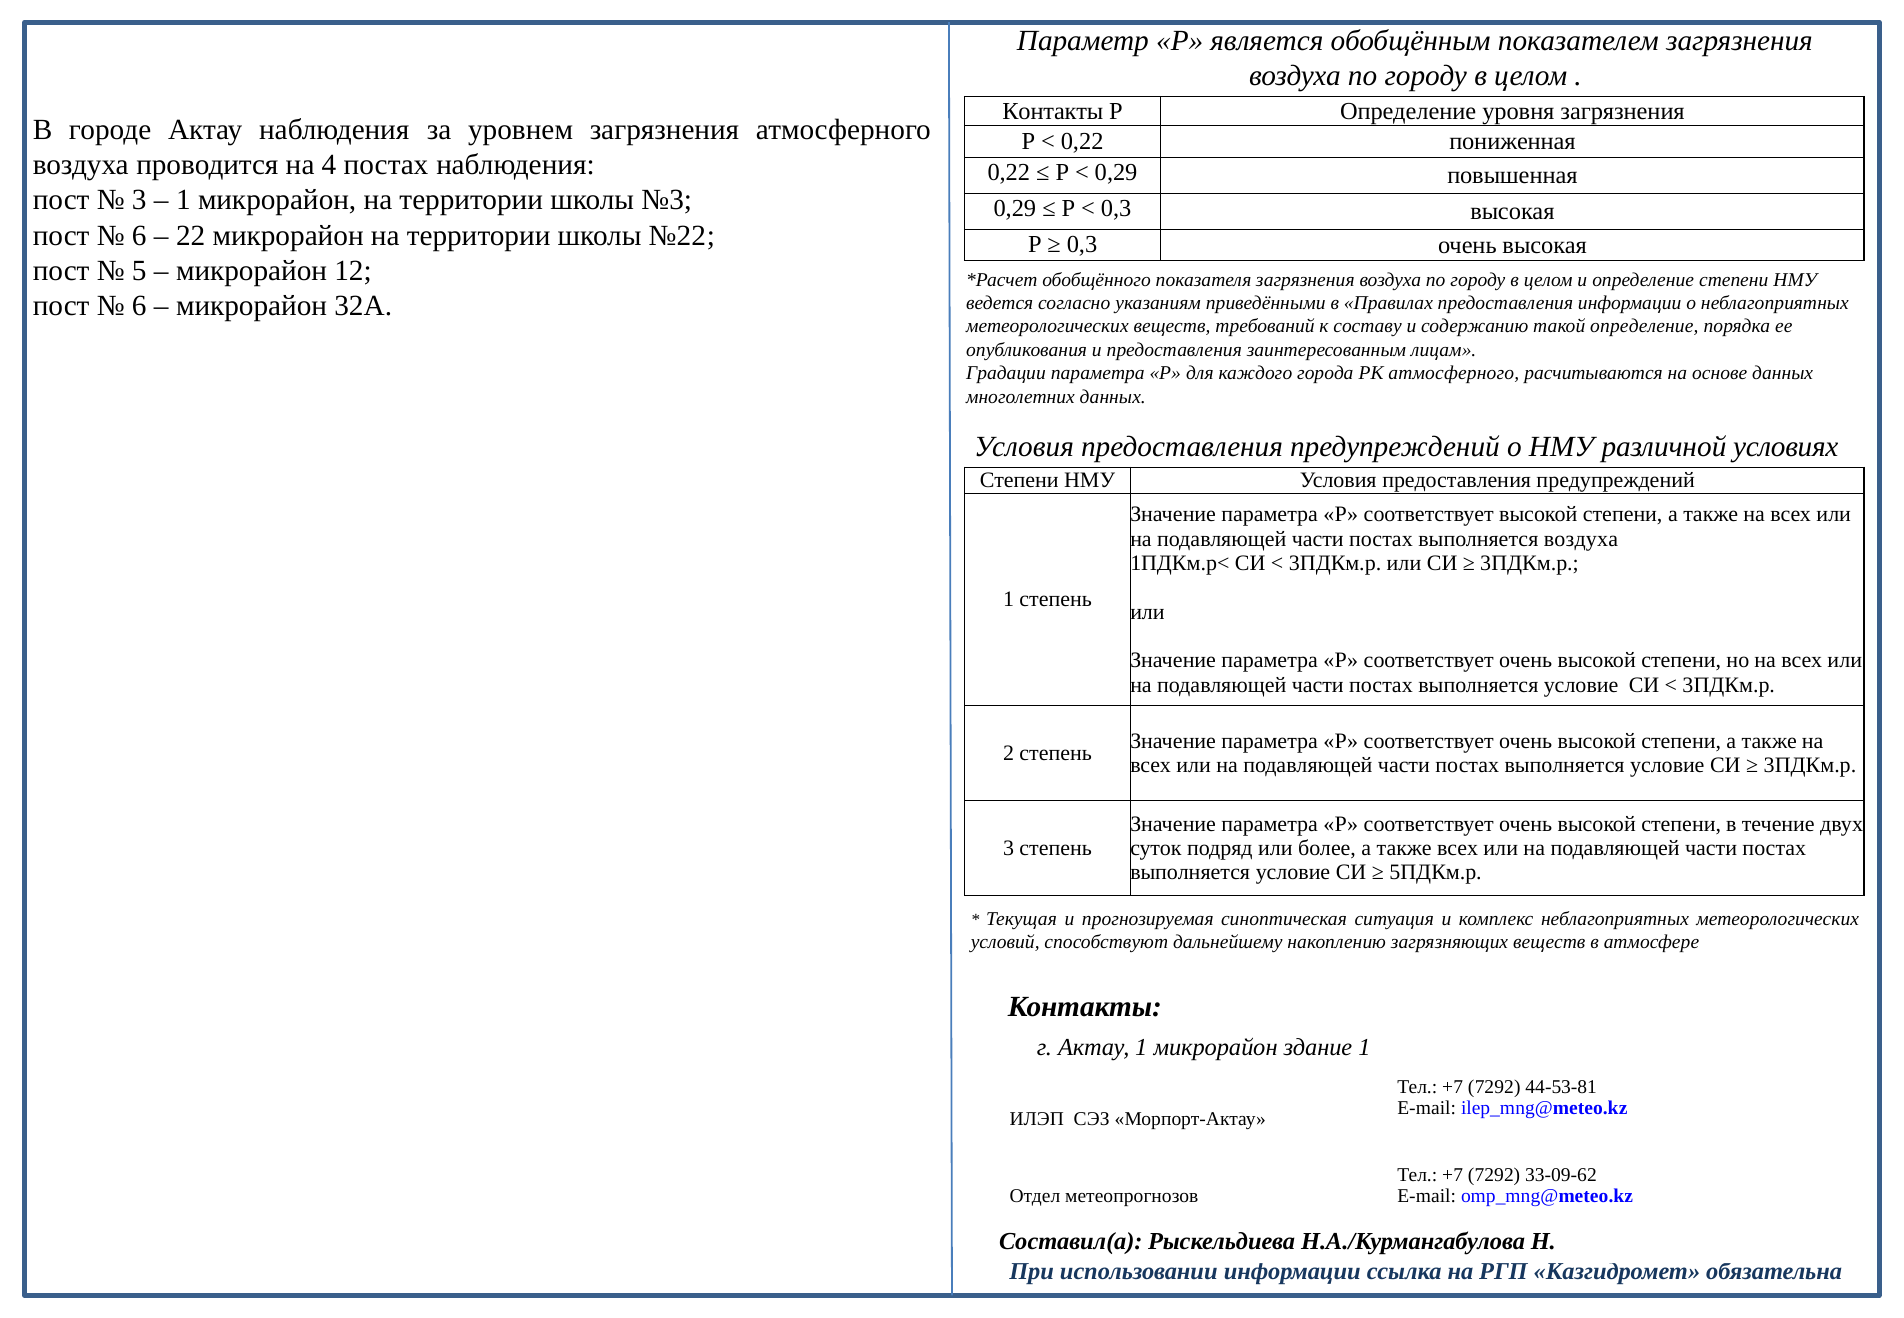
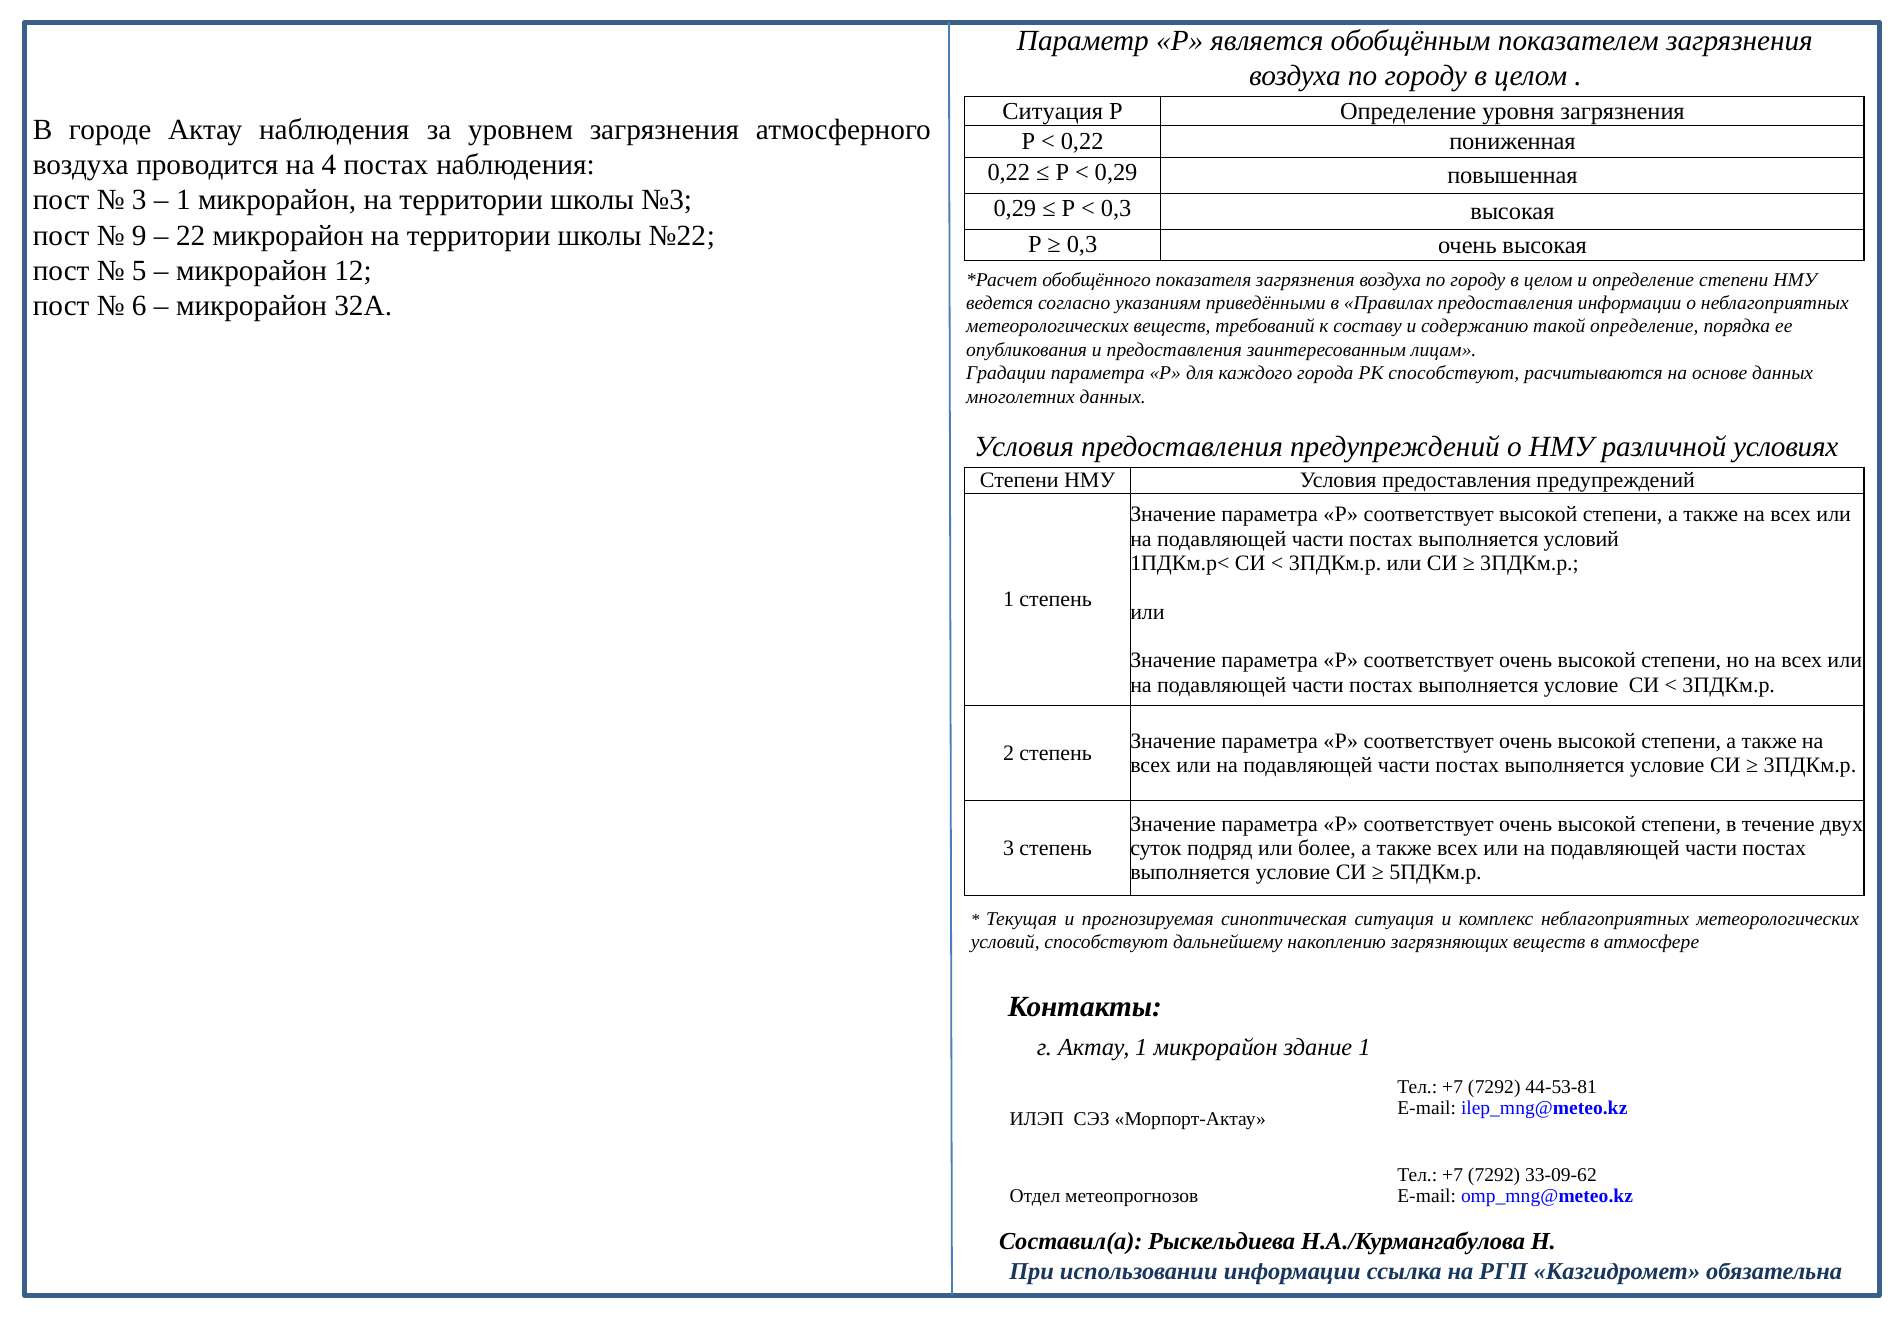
Контакты: Контакты -> Ситуация (1053, 111)
6: 6 -> 9 (139, 235)
РК атмосферного: атмосферного -> способствуют (1454, 373)
выполняется воздуха: воздуха -> условий (1581, 539)
